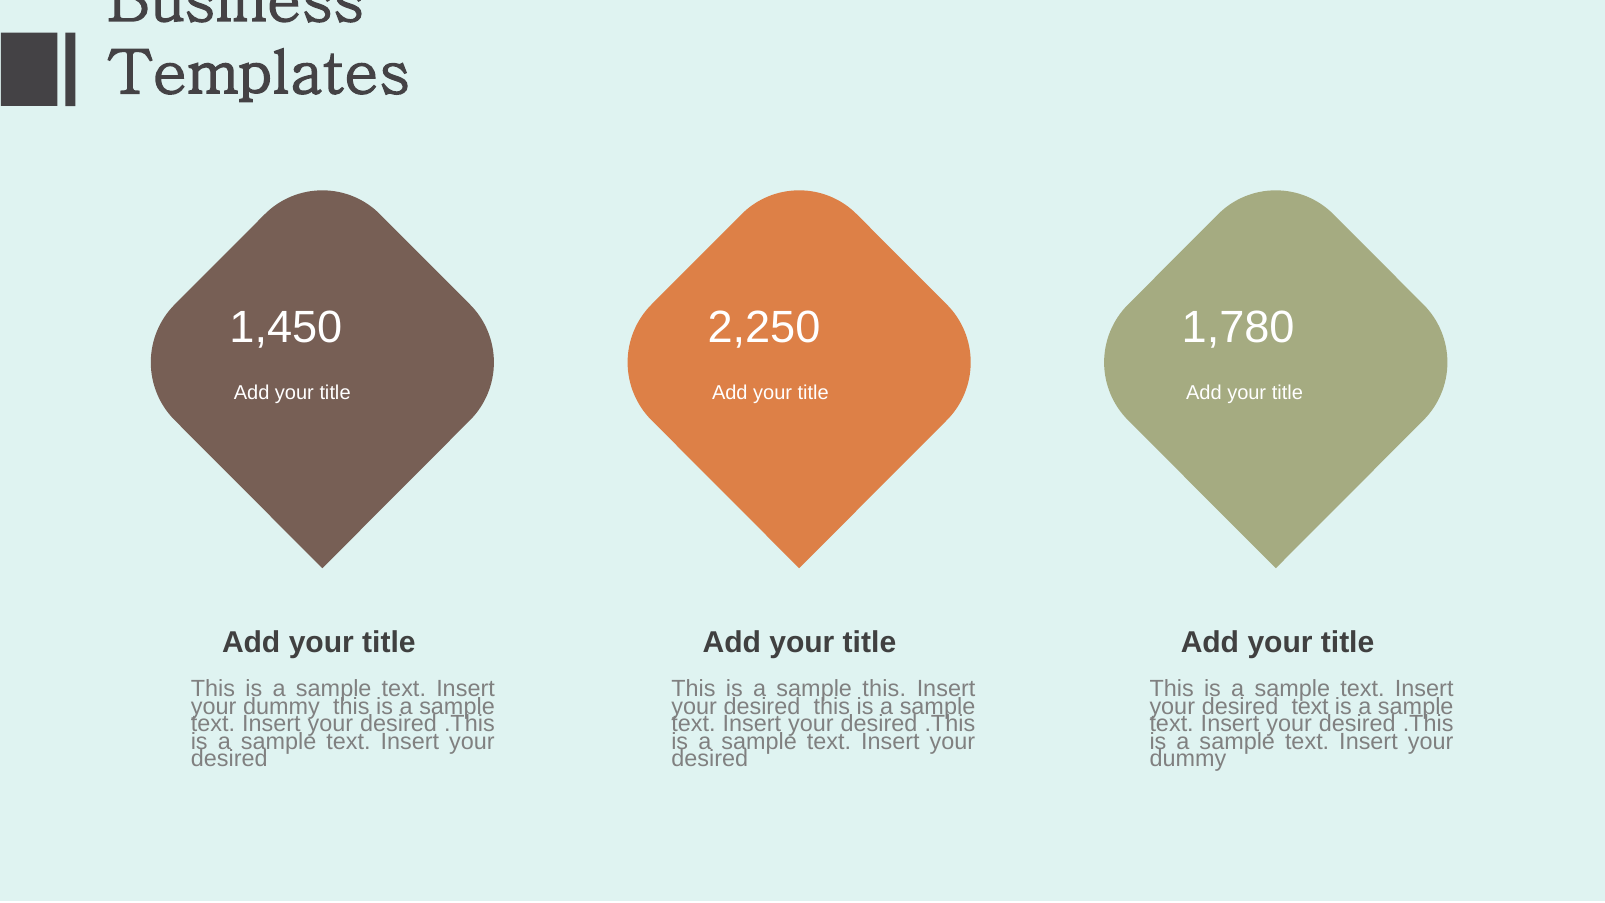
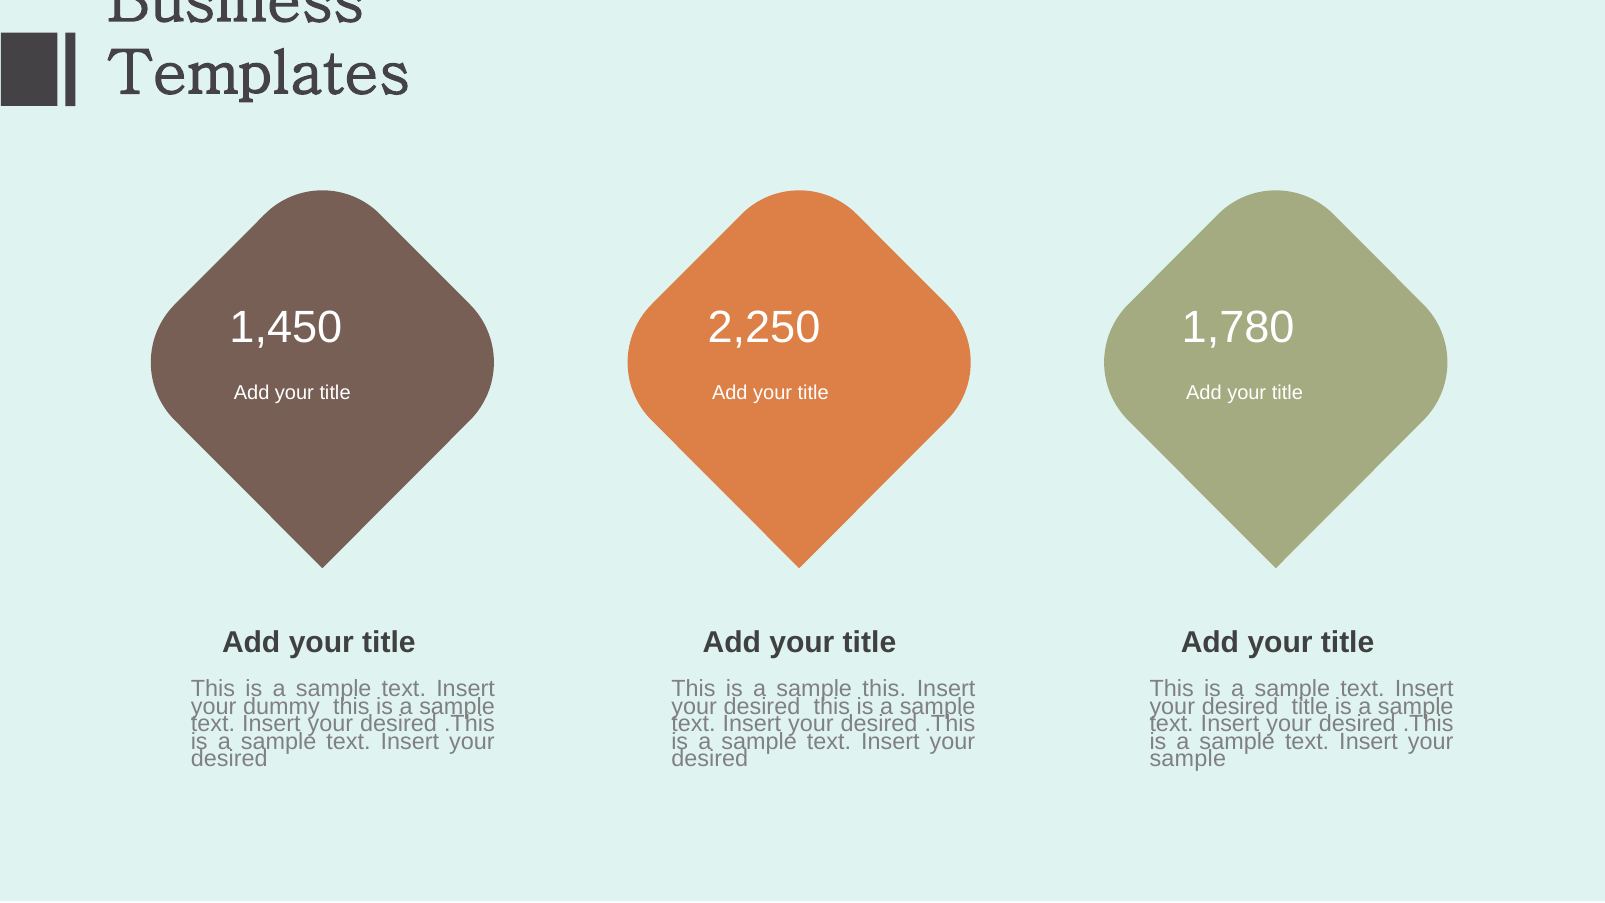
desired text: text -> title (1310, 706)
dummy: dummy -> sample (1188, 759)
